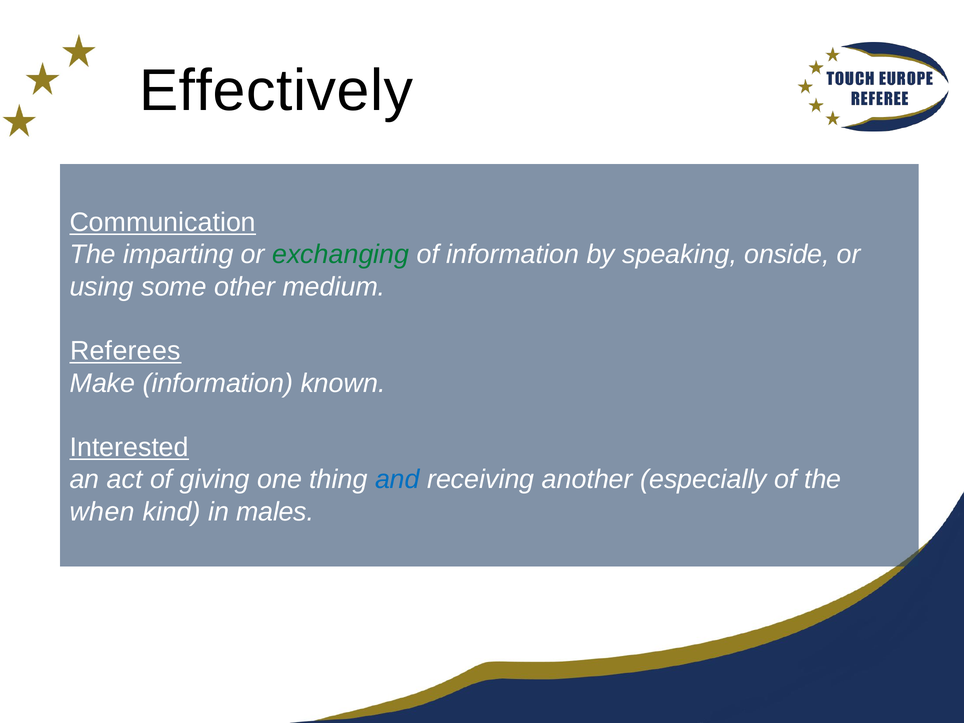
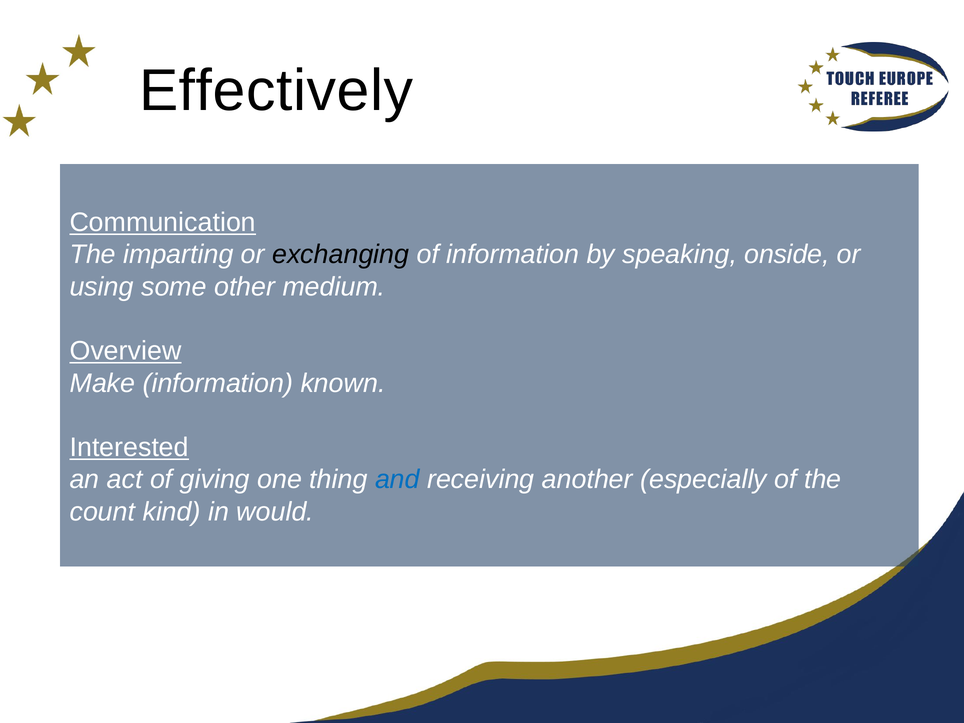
exchanging colour: green -> black (341, 255)
Referees: Referees -> Overview (126, 351)
when: when -> count (102, 512)
males: males -> would (275, 512)
